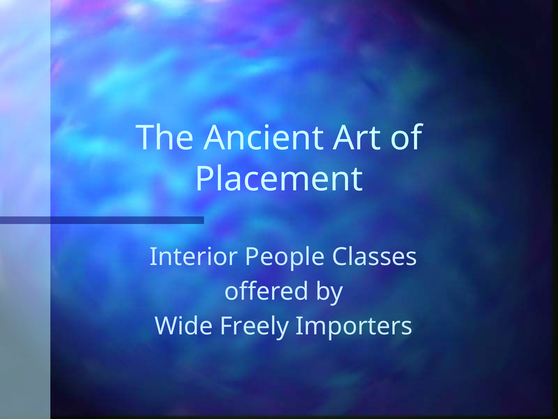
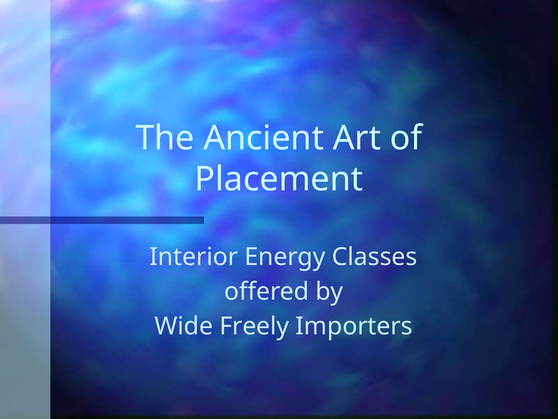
People: People -> Energy (285, 257)
